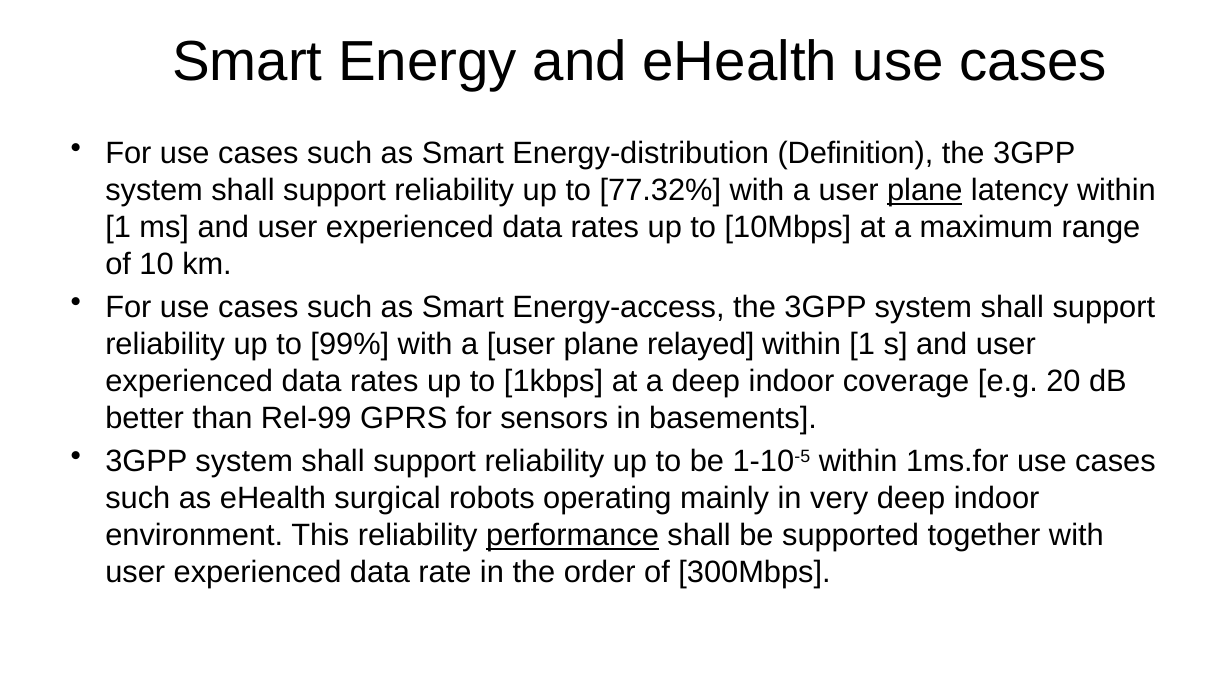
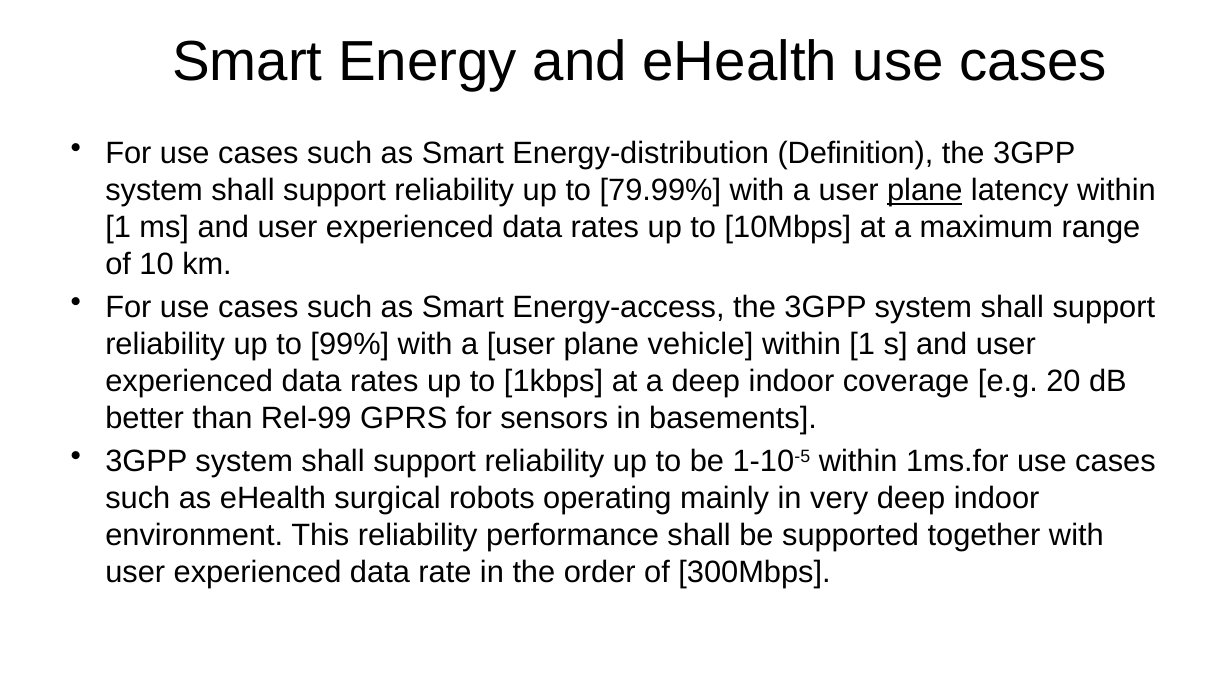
77.32%: 77.32% -> 79.99% (660, 190)
relayed: relayed -> vehicle (700, 344)
performance underline: present -> none (573, 535)
